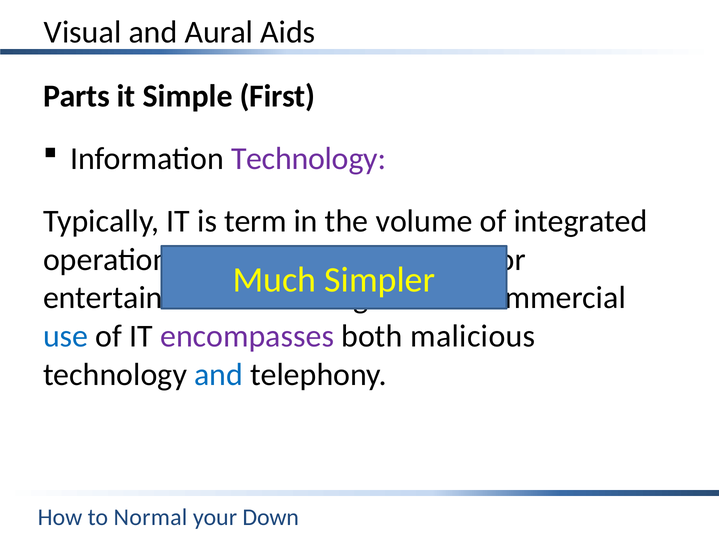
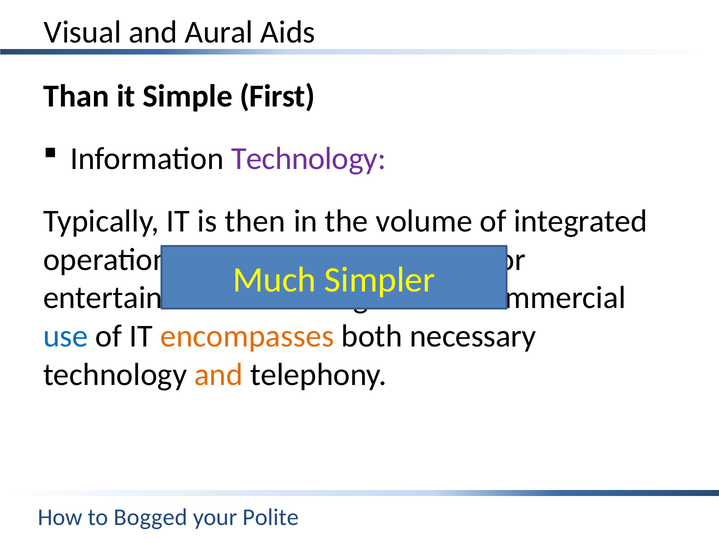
Parts: Parts -> Than (76, 96)
term: term -> then (255, 221)
encompasses colour: purple -> orange (247, 336)
malicious: malicious -> necessary (473, 336)
and colour: blue -> orange (219, 375)
Normal: Normal -> Bogged (150, 518)
Down: Down -> Polite (271, 518)
